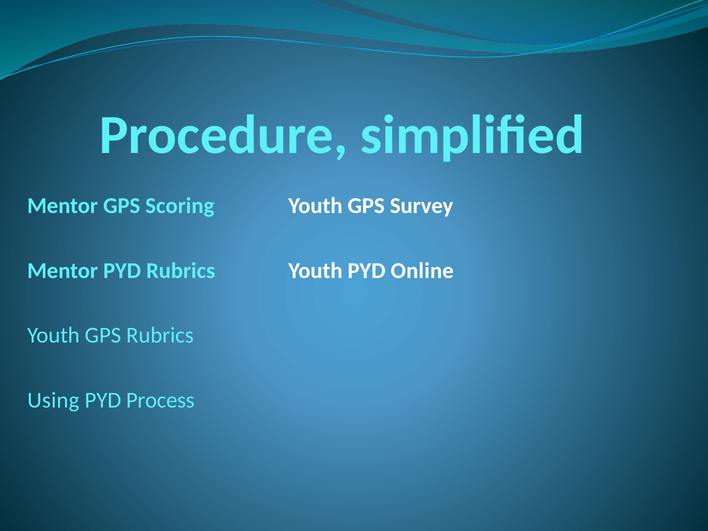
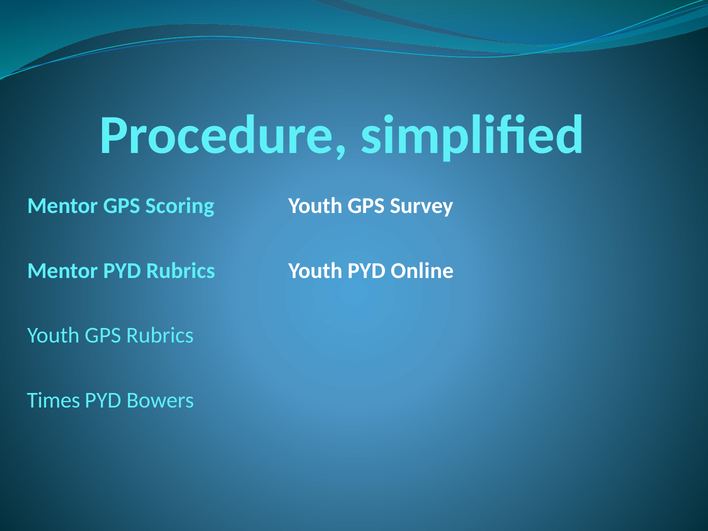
Using: Using -> Times (54, 400)
Process: Process -> Bowers (160, 400)
